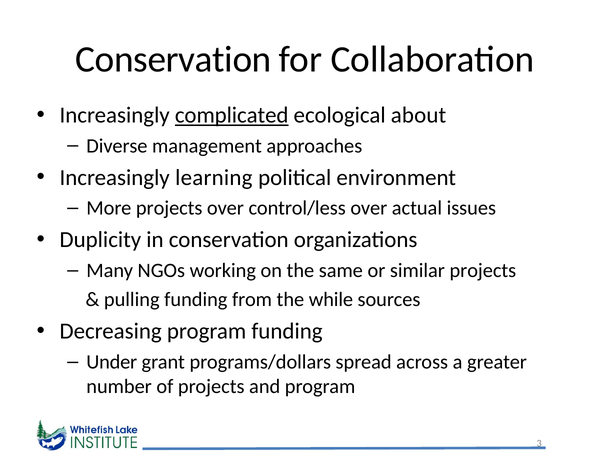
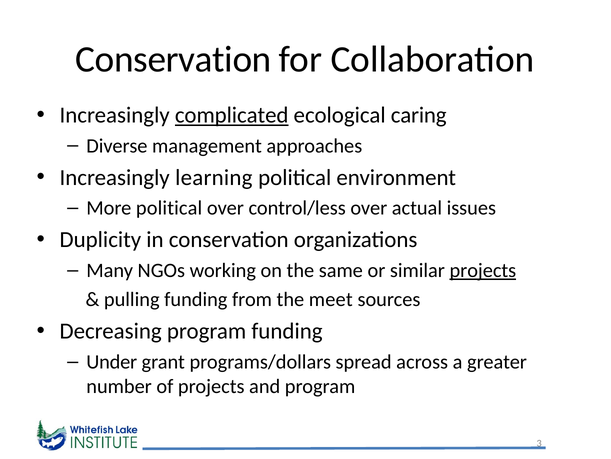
about: about -> caring (419, 115)
More projects: projects -> political (169, 208)
projects underline: none -> present (483, 270)
while: while -> meet (331, 299)
